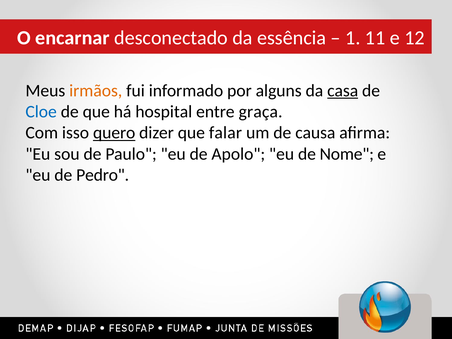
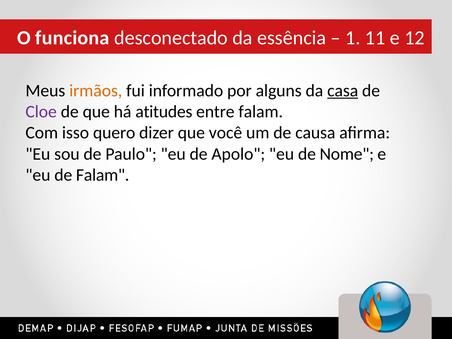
encarnar: encarnar -> funciona (72, 38)
Cloe colour: blue -> purple (41, 112)
hospital: hospital -> atitudes (164, 112)
entre graça: graça -> falam (261, 112)
quero underline: present -> none (114, 133)
falar: falar -> você (226, 133)
de Pedro: Pedro -> Falam (103, 175)
